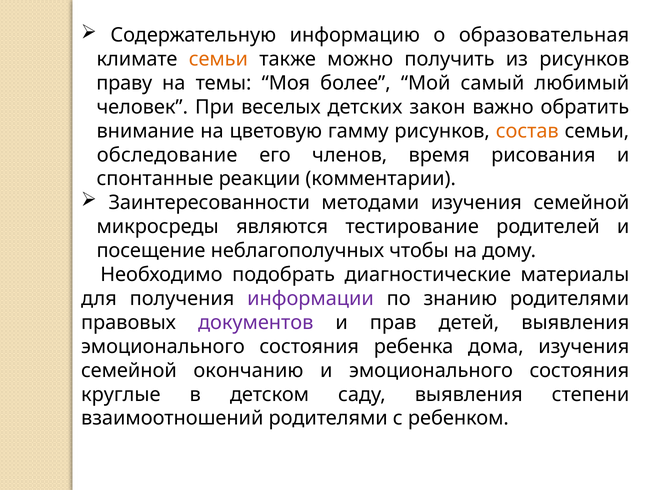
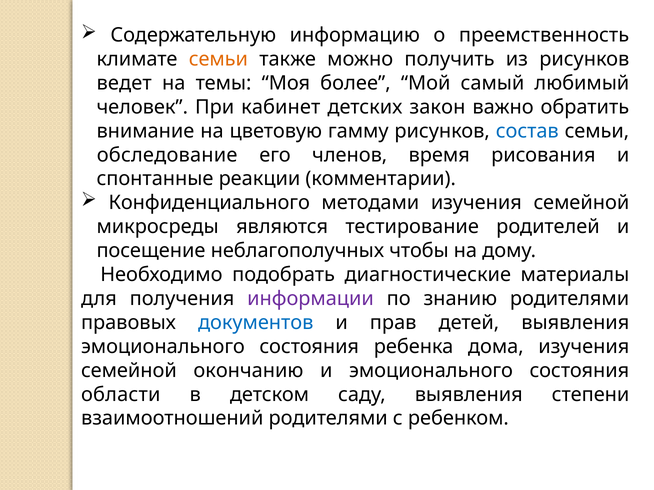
образовательная: образовательная -> преемственность (544, 35)
праву: праву -> ведет (124, 83)
веселых: веселых -> кабинет (281, 107)
состав colour: orange -> blue (527, 131)
Заинтересованности: Заинтересованности -> Конфиденциального (209, 203)
документов colour: purple -> blue (256, 323)
круглые: круглые -> области (121, 395)
